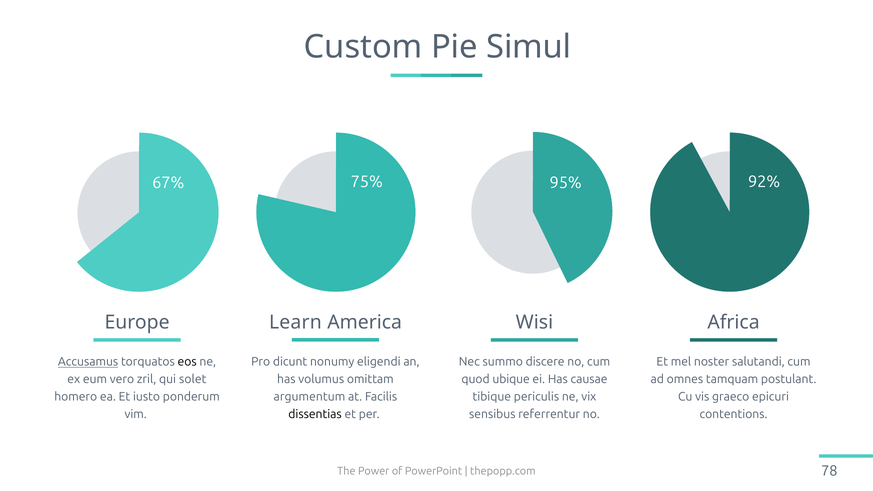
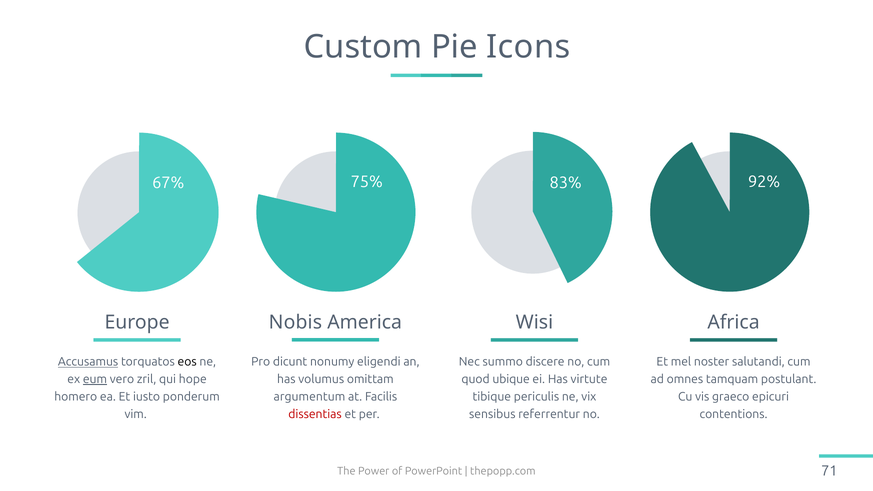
Simul: Simul -> Icons (528, 47)
95%: 95% -> 83% (566, 183)
Learn: Learn -> Nobis (295, 322)
eum underline: none -> present (95, 379)
solet: solet -> hope (193, 379)
causae: causae -> virtute (589, 379)
dissentias colour: black -> red (315, 414)
78: 78 -> 71 (829, 471)
